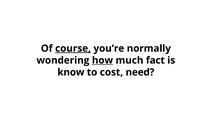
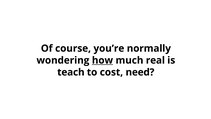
course underline: present -> none (73, 48)
fact: fact -> real (155, 60)
know: know -> teach (71, 72)
